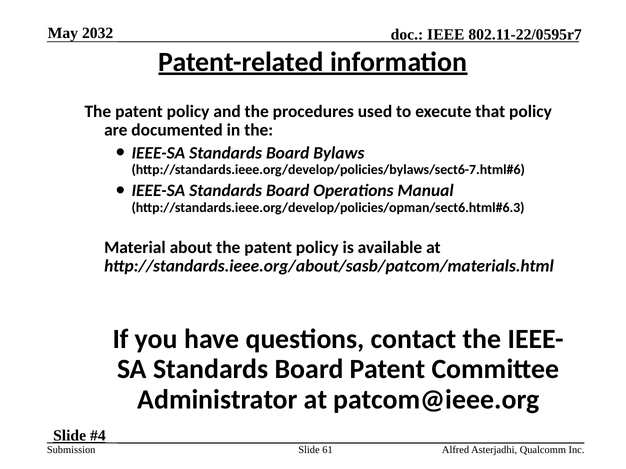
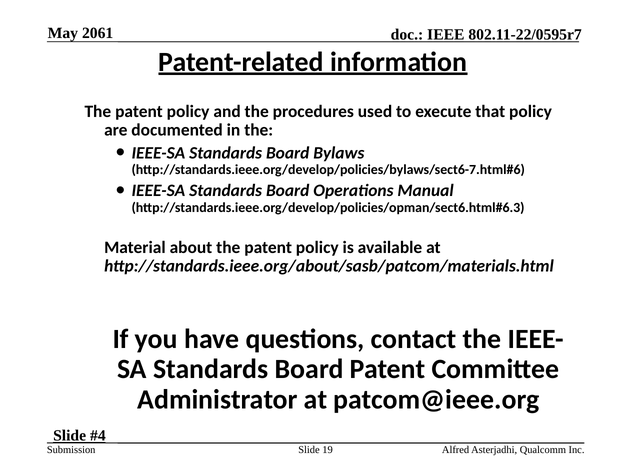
2032: 2032 -> 2061 (98, 33)
61: 61 -> 19 (328, 450)
